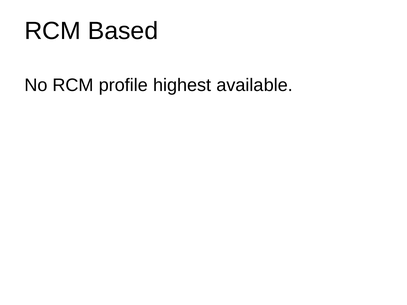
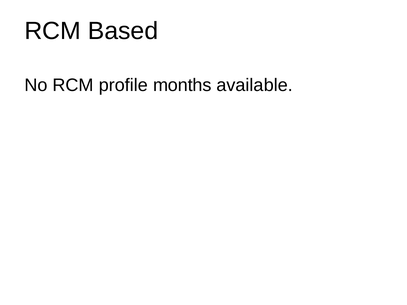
highest: highest -> months (182, 85)
